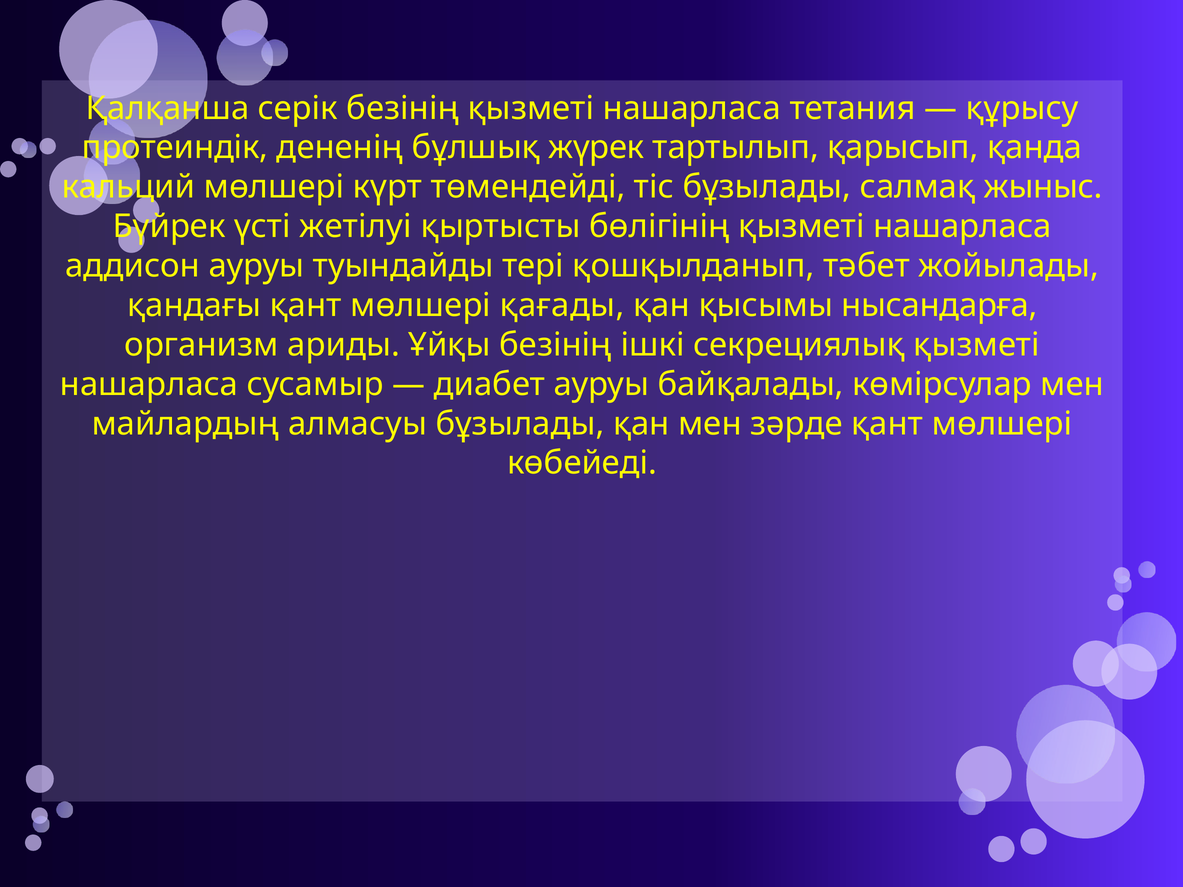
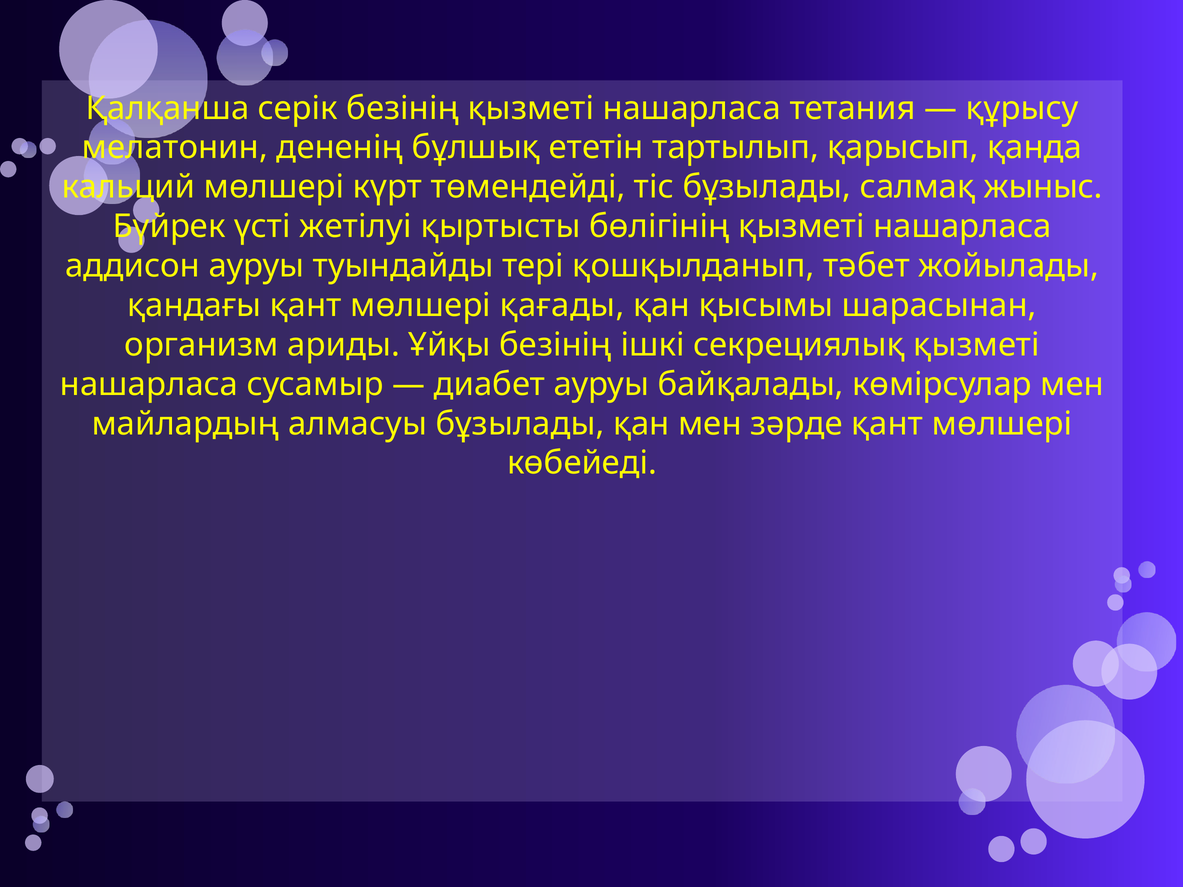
протеиндік: протеиндік -> мелатонин (175, 148)
жүрек: жүрек -> ететін (596, 148)
нысандарға: нысандарға -> шарасынан (939, 305)
